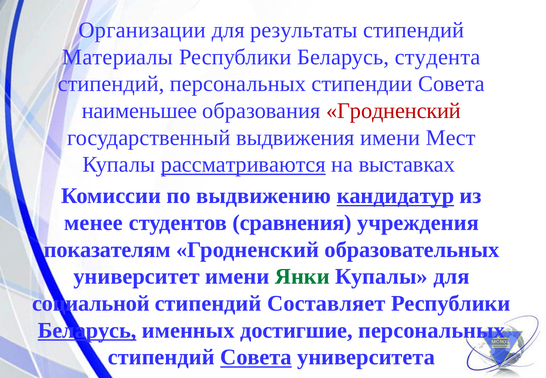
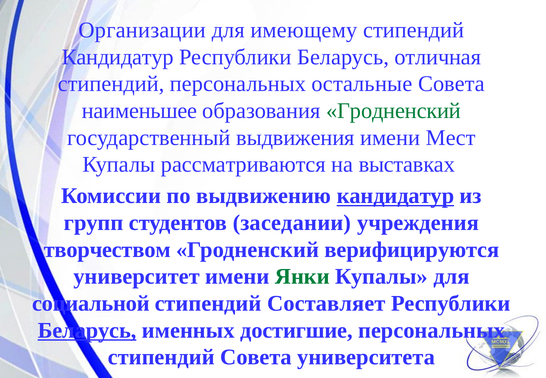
результаты: результаты -> имеющему (304, 30)
Материалы: Материалы -> Кандидатур (118, 57)
студента: студента -> отличная (438, 57)
стипендии: стипендии -> остальные (362, 84)
Гродненский colour: red -> green (394, 111)
рассматриваются underline: present -> none (243, 165)
менее: менее -> групп (94, 223)
сравнения: сравнения -> заседании (292, 223)
показателям: показателям -> творчеством (107, 250)
образовательных: образовательных -> верифицируются (412, 250)
Совета underline: present -> none (256, 357)
